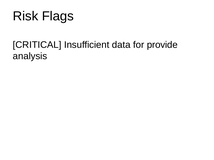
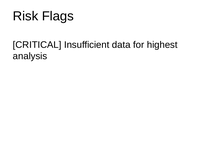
provide: provide -> highest (162, 45)
